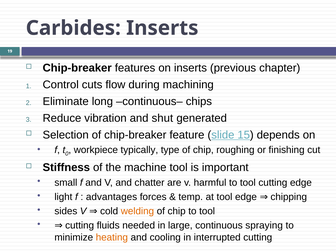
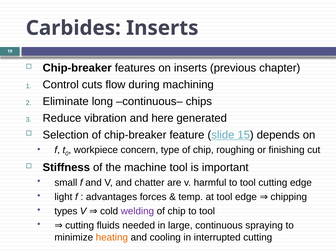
shut: shut -> here (163, 118)
typically: typically -> concern (139, 150)
sides: sides -> types (66, 211)
welding colour: orange -> purple (137, 211)
